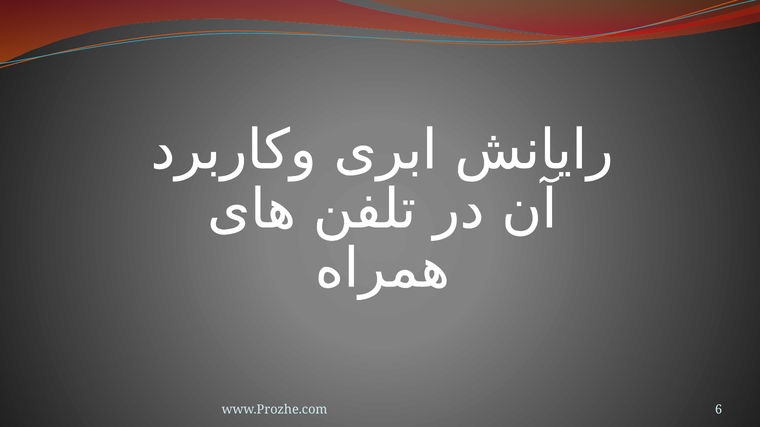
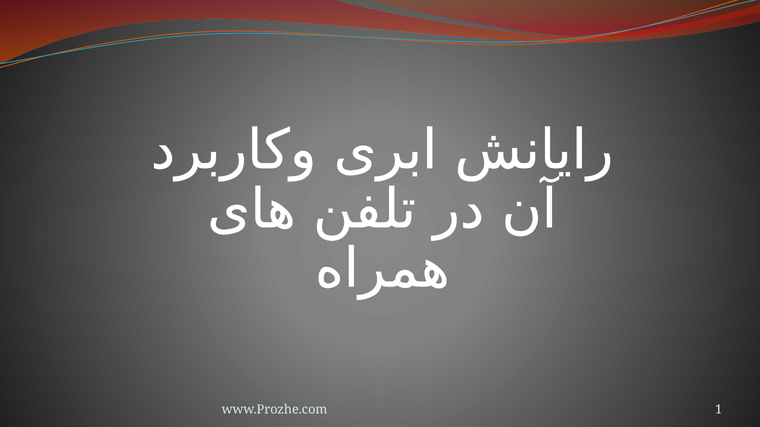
6: 6 -> 1 (719, 410)
